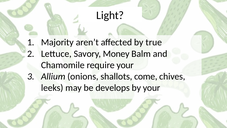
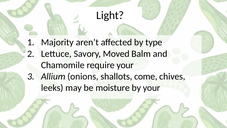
true: true -> type (154, 42)
Money: Money -> Moved (116, 54)
develops: develops -> moisture (113, 88)
